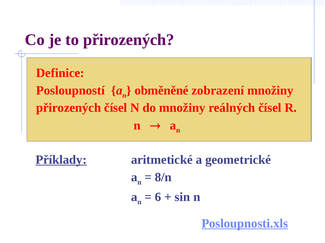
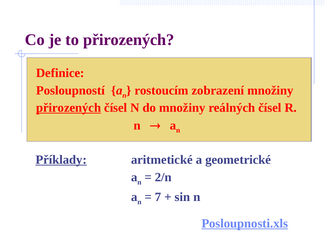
obměněné: obměněné -> rostoucím (162, 91)
přirozených underline: none -> present (69, 108)
8/n: 8/n -> 2/n (163, 178)
6: 6 -> 7 (158, 198)
